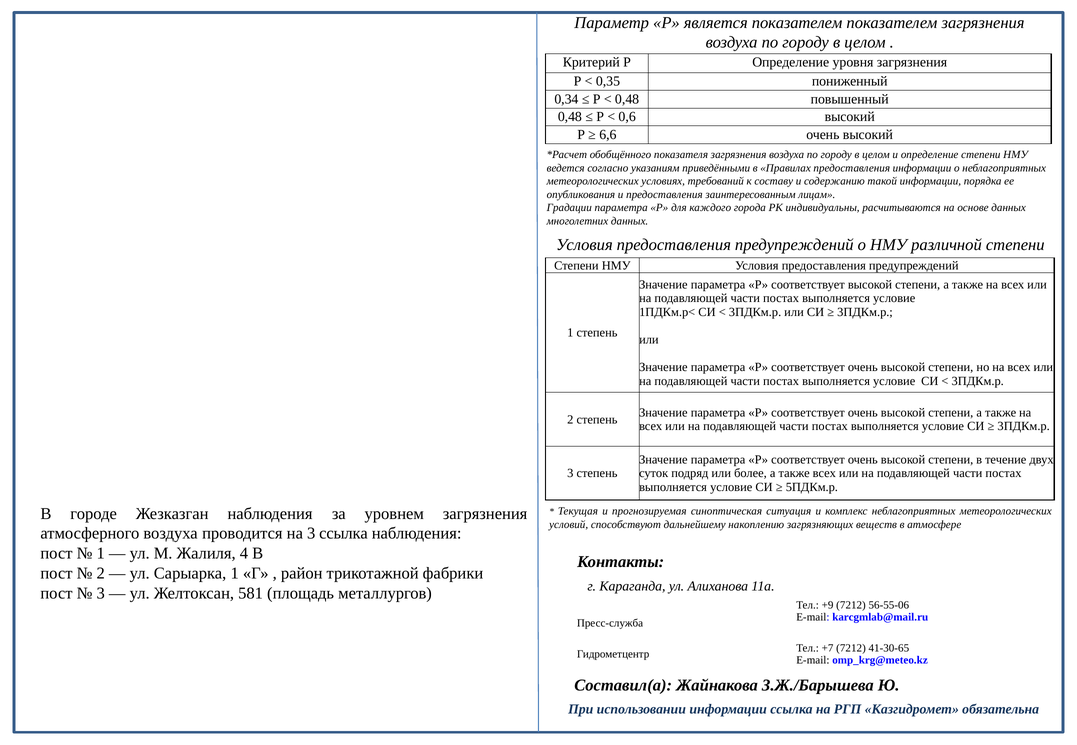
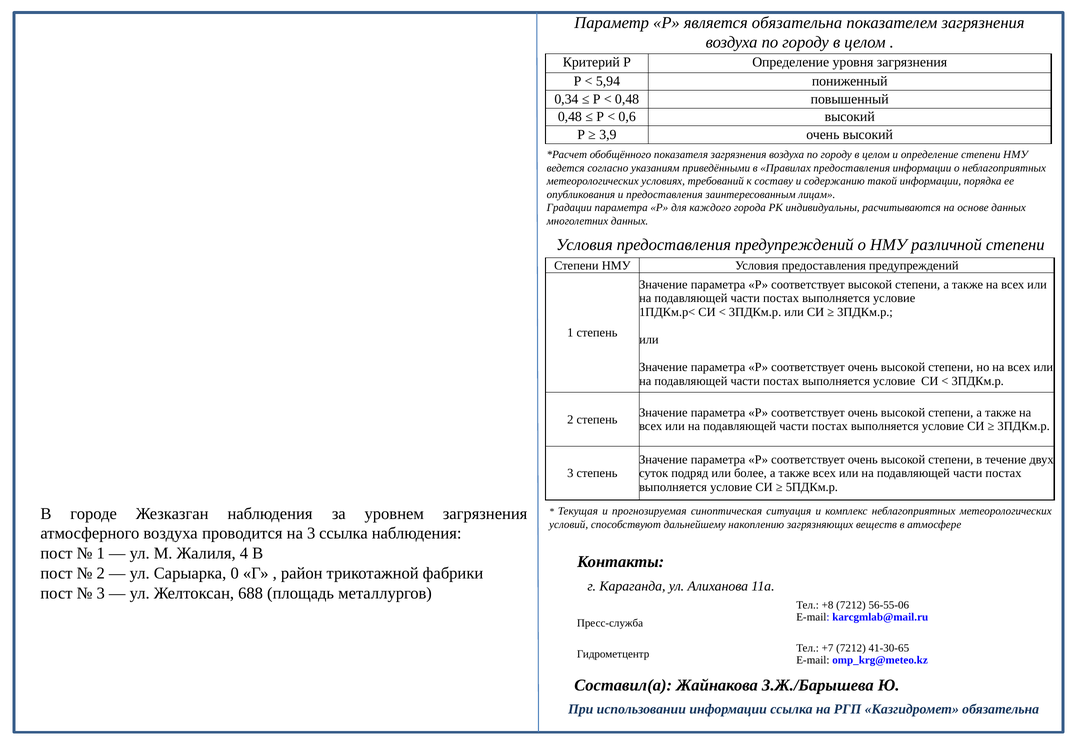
является показателем: показателем -> обязательна (797, 23)
0,35: 0,35 -> 5,94 (608, 81)
6,6: 6,6 -> 3,9 (608, 135)
Сарыарка 1: 1 -> 0 (235, 574)
581: 581 -> 688 (251, 594)
+9: +9 -> +8 (828, 605)
